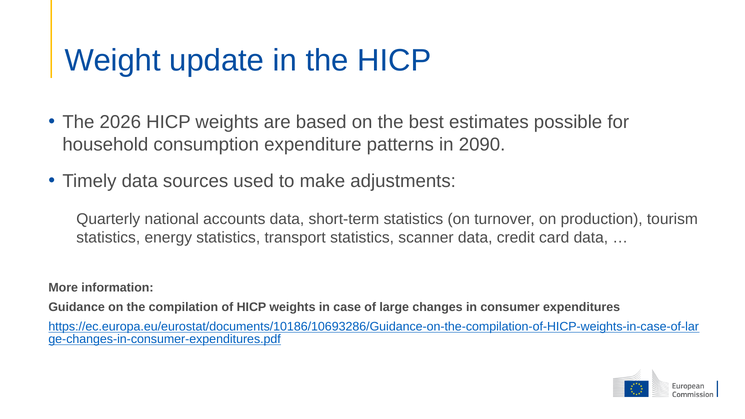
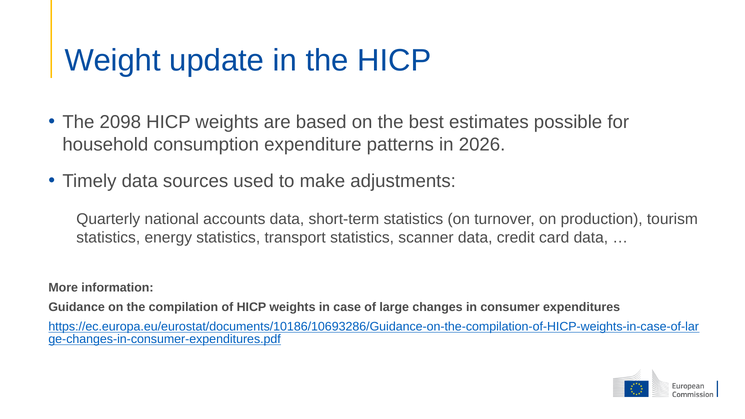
2026: 2026 -> 2098 (120, 122)
2090: 2090 -> 2026 (482, 145)
